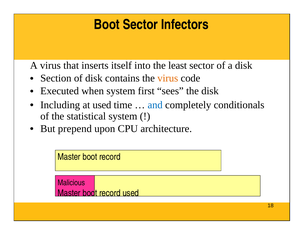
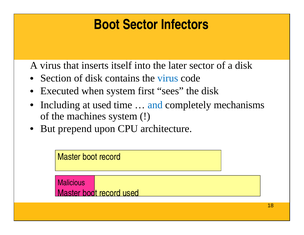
least: least -> later (178, 66)
virus colour: orange -> blue (168, 78)
conditionals: conditionals -> mechanisms (239, 105)
statistical: statistical -> machines (86, 116)
